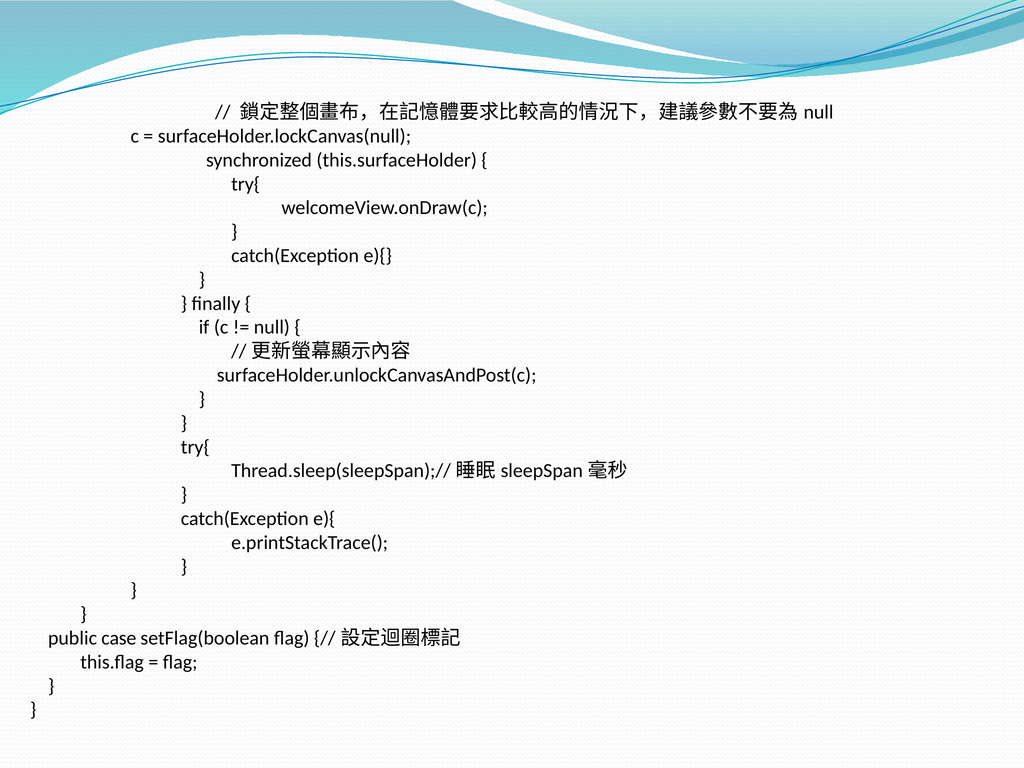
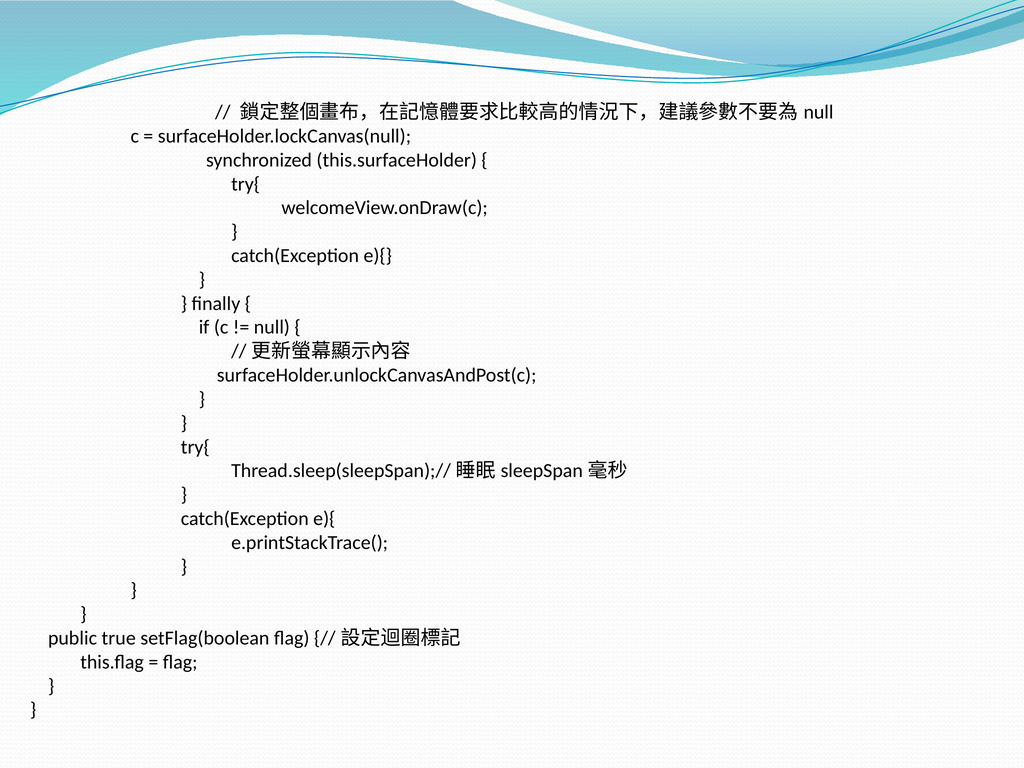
case: case -> true (119, 638)
